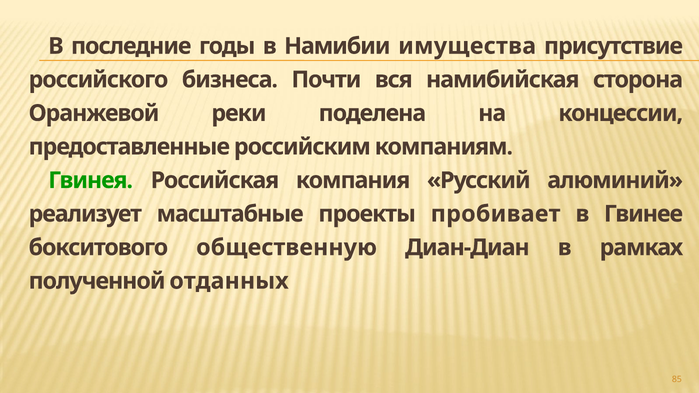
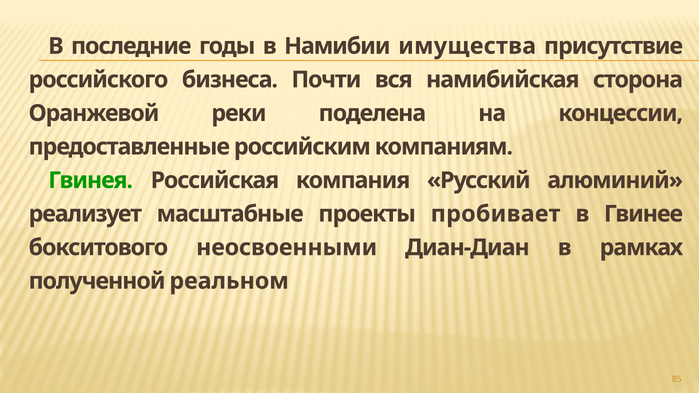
общественную: общественную -> неосвоенными (287, 248)
отданных: отданных -> реальном (229, 281)
